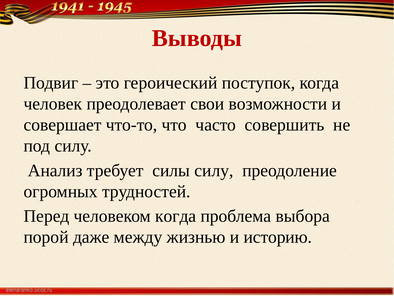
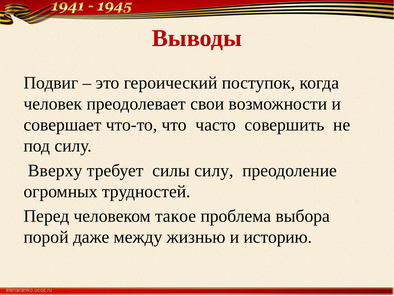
Анализ: Анализ -> Вверху (55, 170)
человеком когда: когда -> такое (176, 216)
